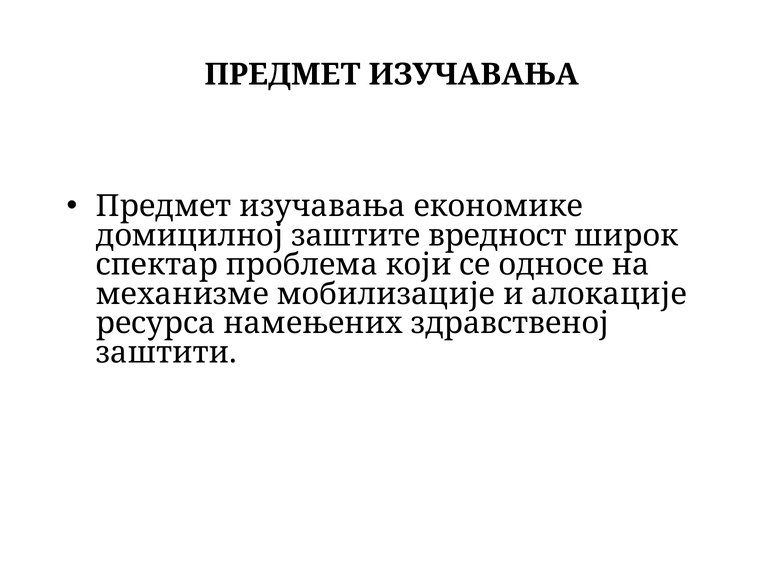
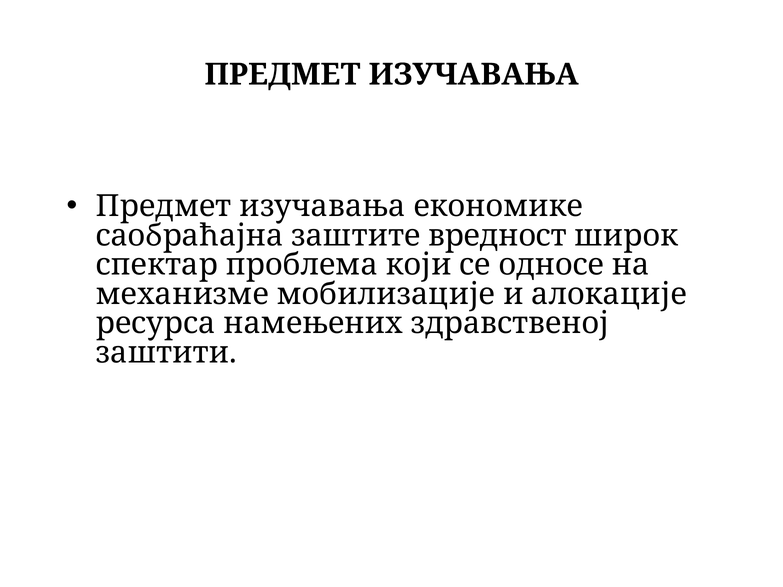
домицилној: домицилној -> саобраћајна (190, 236)
